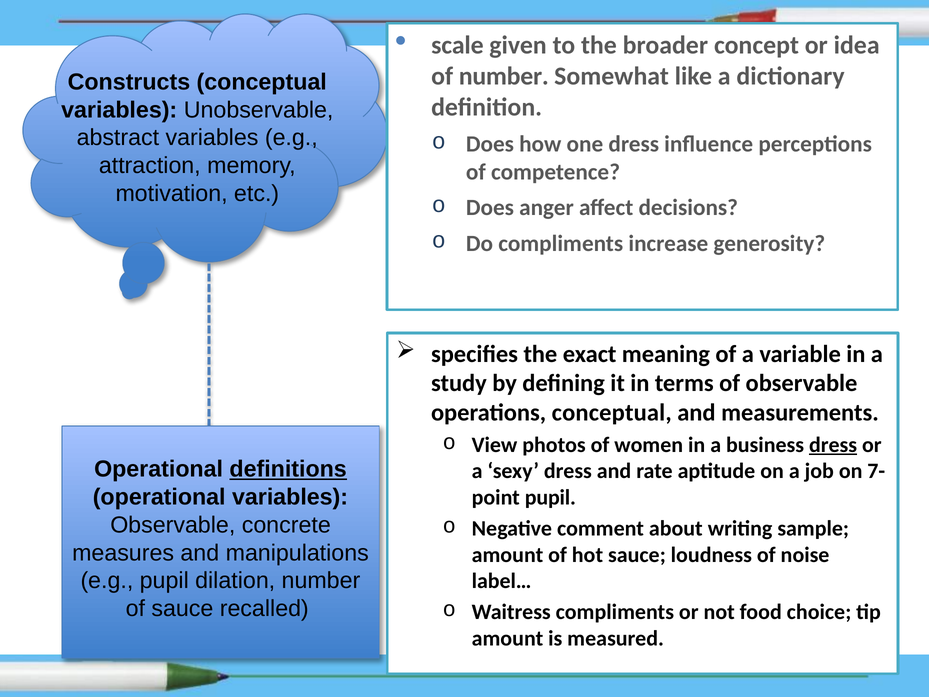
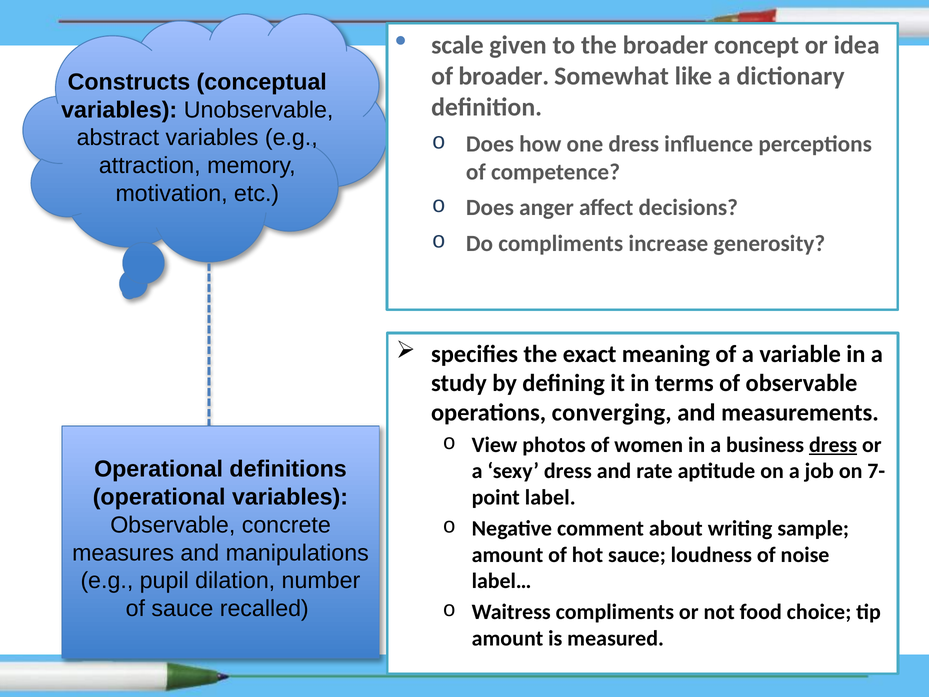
of number: number -> broader (504, 76)
operations conceptual: conceptual -> converging (612, 413)
definitions underline: present -> none (288, 469)
pupil: pupil -> label (550, 497)
